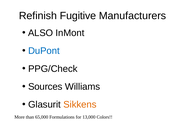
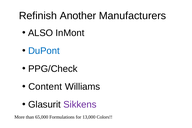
Fugitive: Fugitive -> Another (78, 16)
Sources: Sources -> Content (45, 87)
Sikkens colour: orange -> purple (80, 104)
